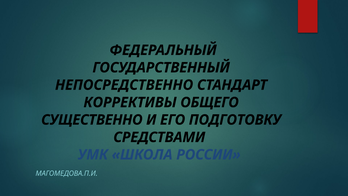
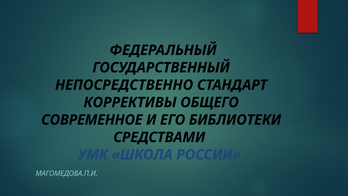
СУЩЕСТВЕННО: СУЩЕСТВЕННО -> СОВРЕМЕННОЕ (92, 120)
ПОДГОТОВКУ: ПОДГОТОВКУ -> БИБЛИОТЕКИ (235, 120)
